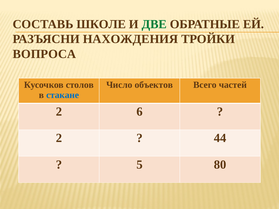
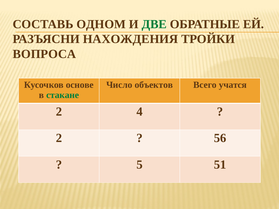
ШКОЛЕ: ШКОЛЕ -> ОДНОМ (101, 24)
столов: столов -> основе (80, 85)
частей: частей -> учатся (233, 85)
стакане colour: blue -> green (63, 95)
6: 6 -> 4 (140, 112)
44: 44 -> 56 (220, 138)
80: 80 -> 51 (220, 165)
